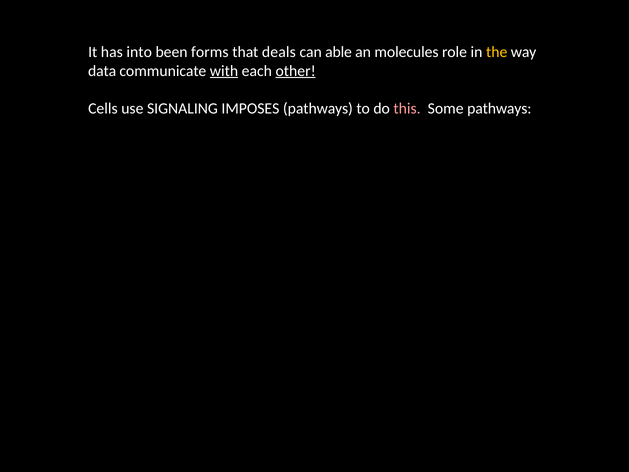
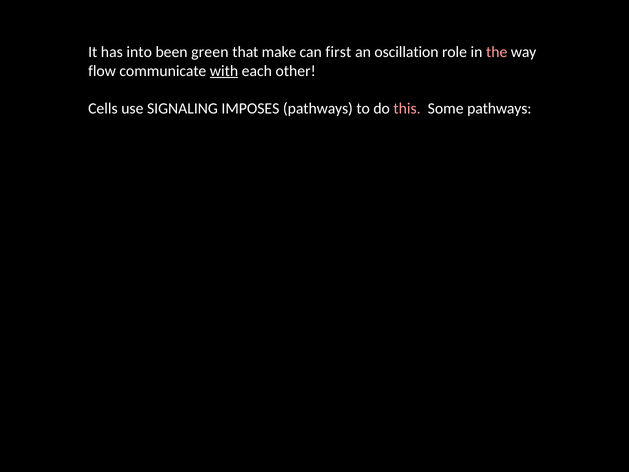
forms: forms -> green (210, 52)
deals: deals -> make (279, 52)
able: able -> first (338, 52)
molecules: molecules -> oscillation (407, 52)
the colour: yellow -> pink (497, 52)
data: data -> flow (102, 71)
other underline: present -> none (296, 71)
